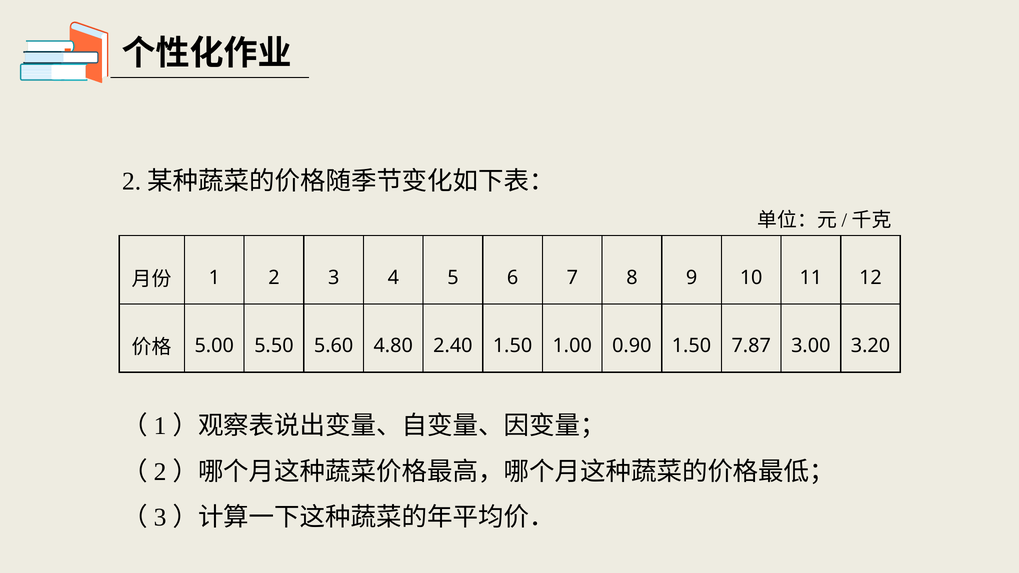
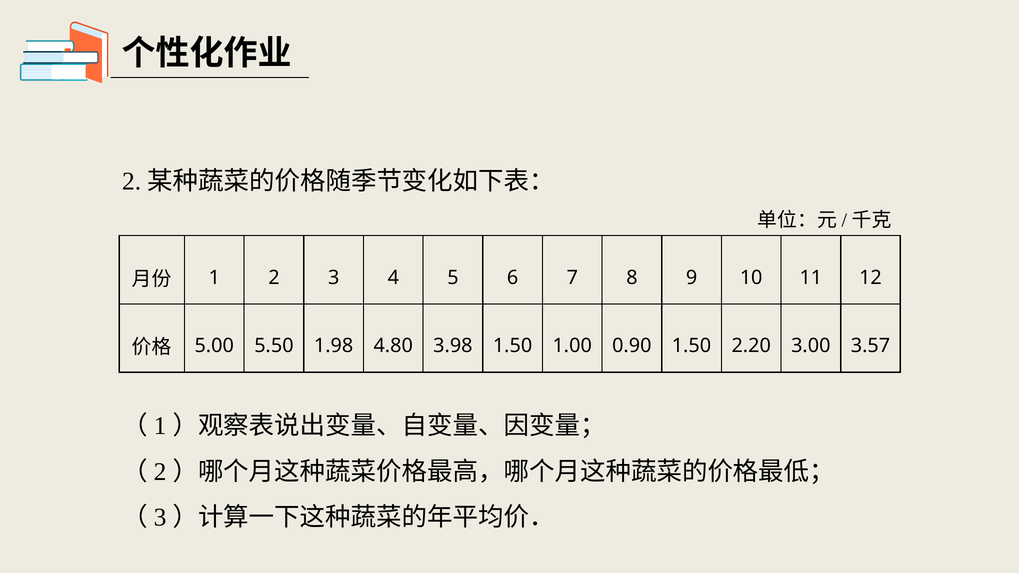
5.60: 5.60 -> 1.98 (334, 346)
2.40: 2.40 -> 3.98 (453, 346)
7.87: 7.87 -> 2.20 (751, 346)
3.20: 3.20 -> 3.57 (870, 346)
